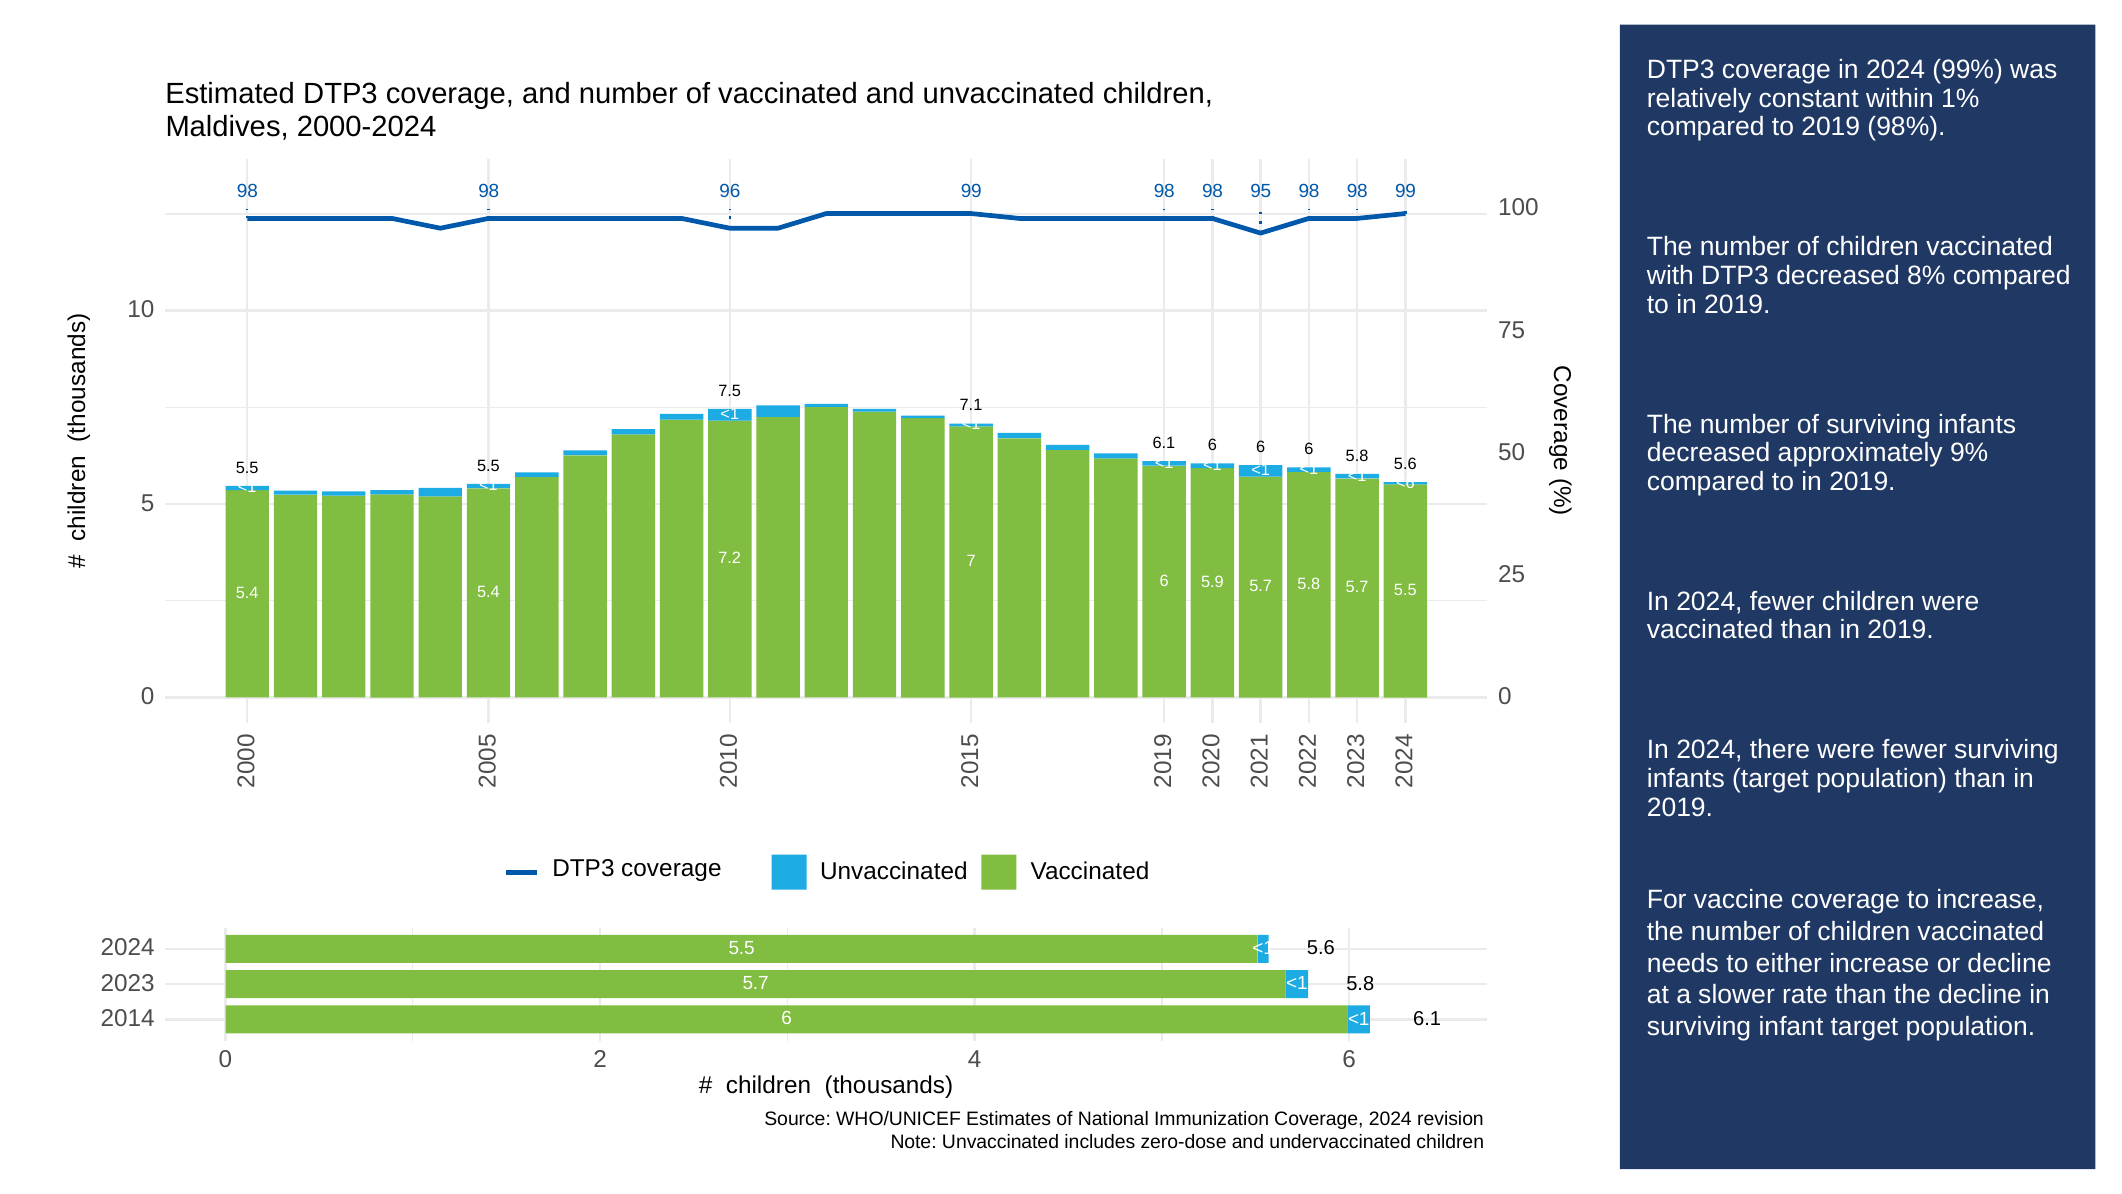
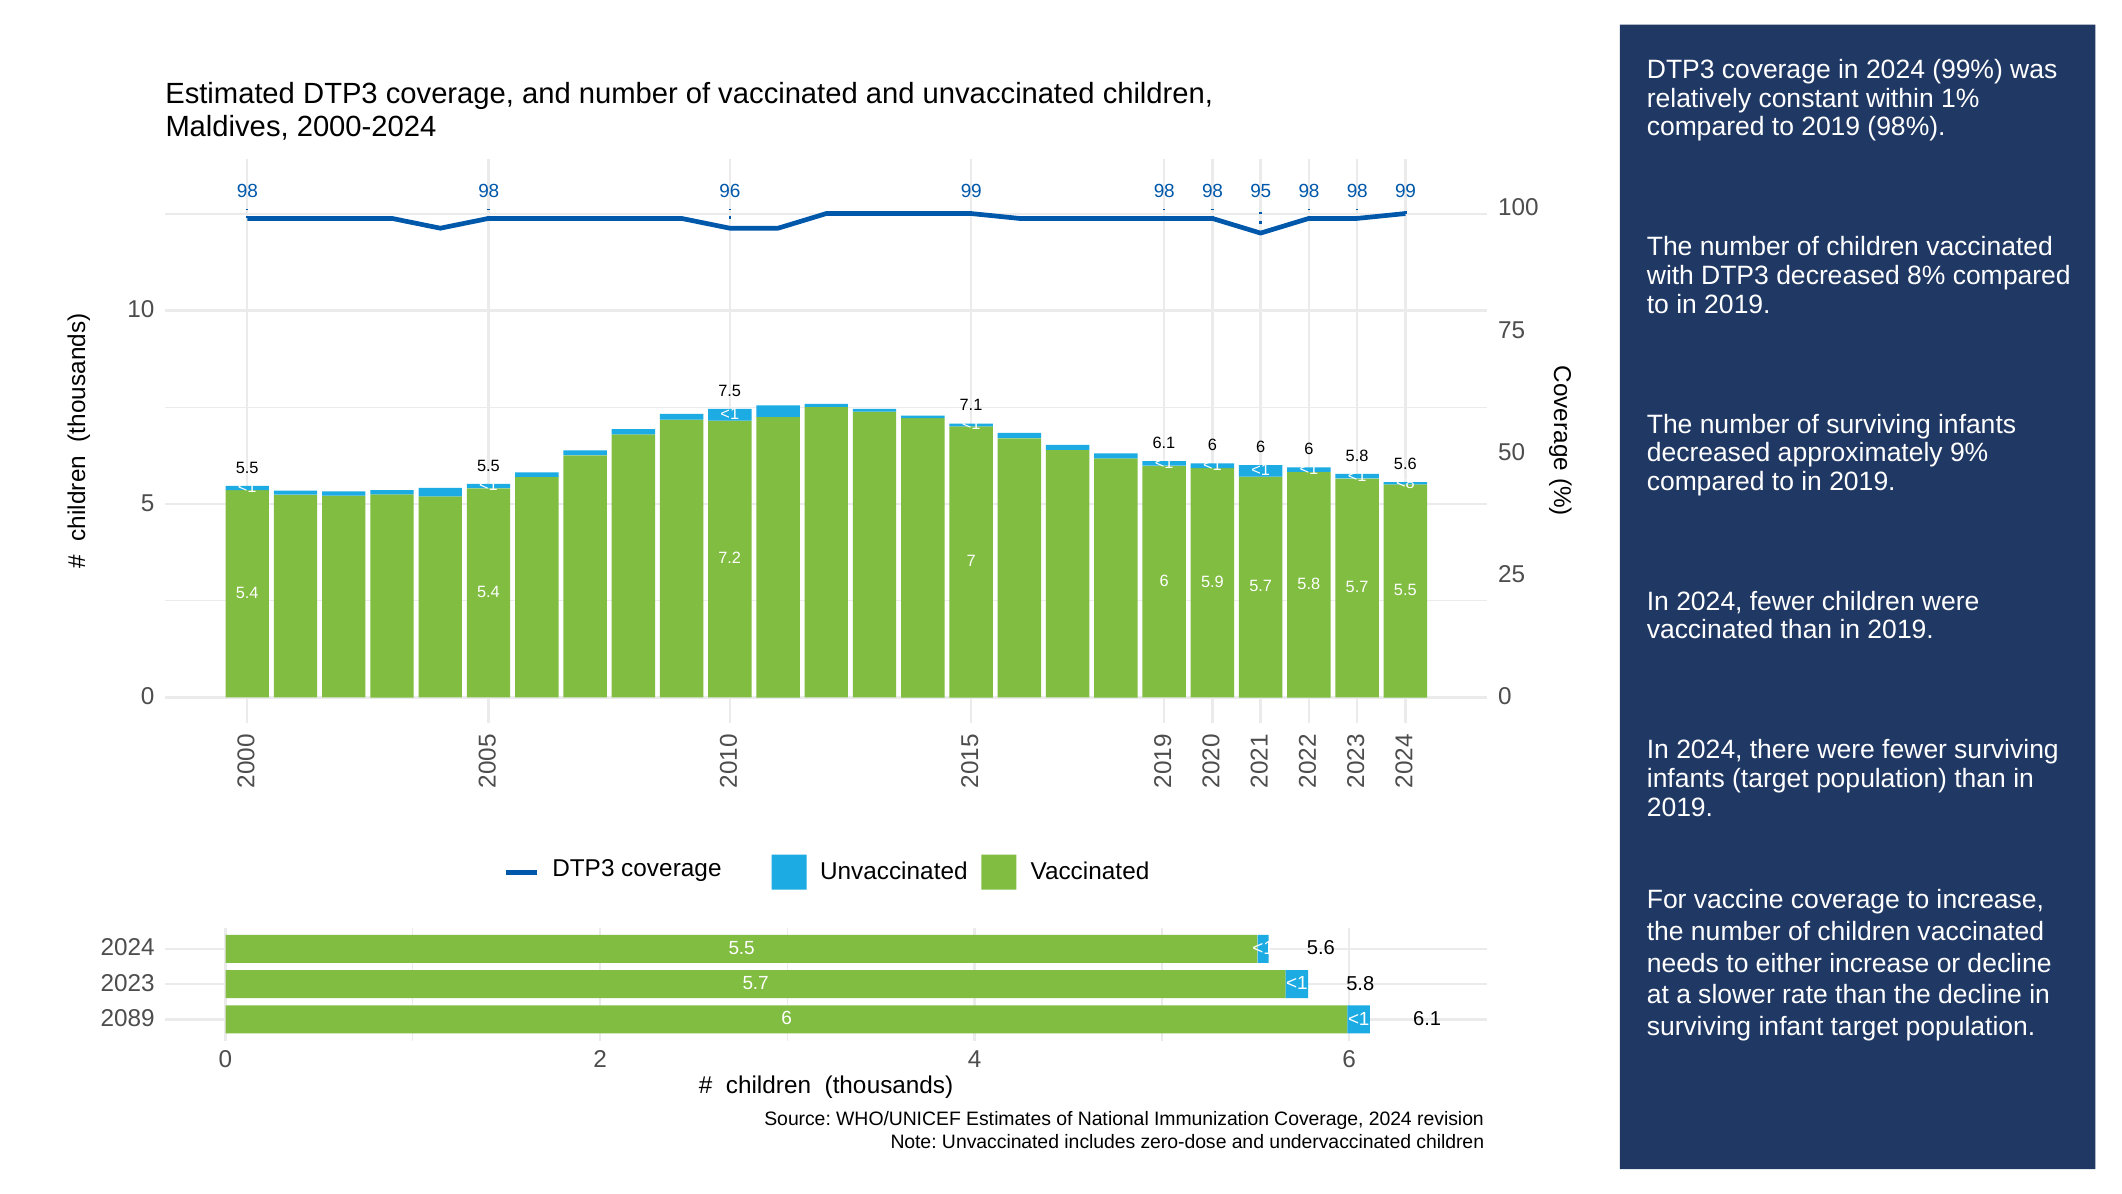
<6: <6 -> <8 (1405, 483)
2014: 2014 -> 2089 (128, 1018)
